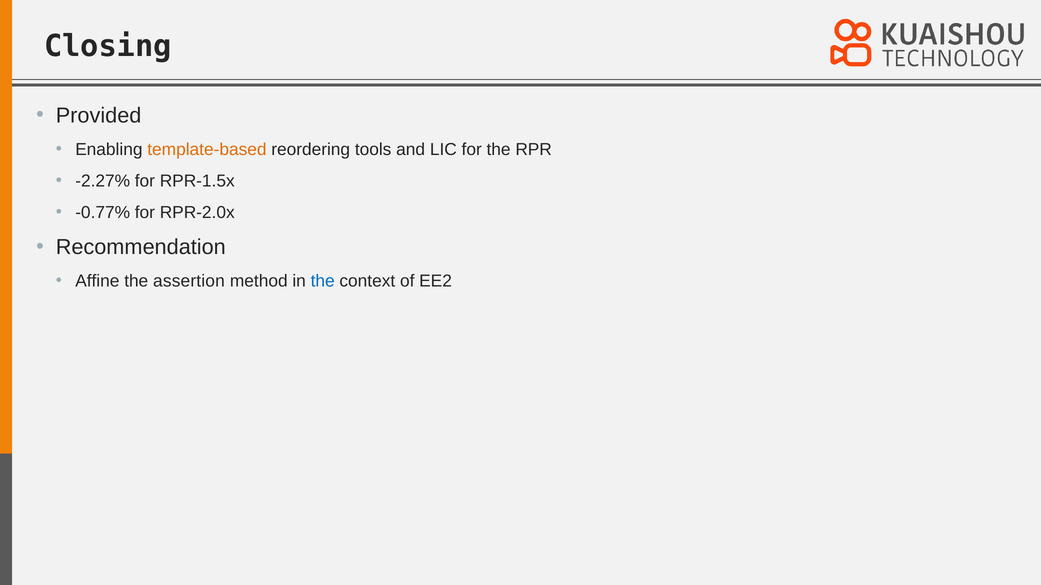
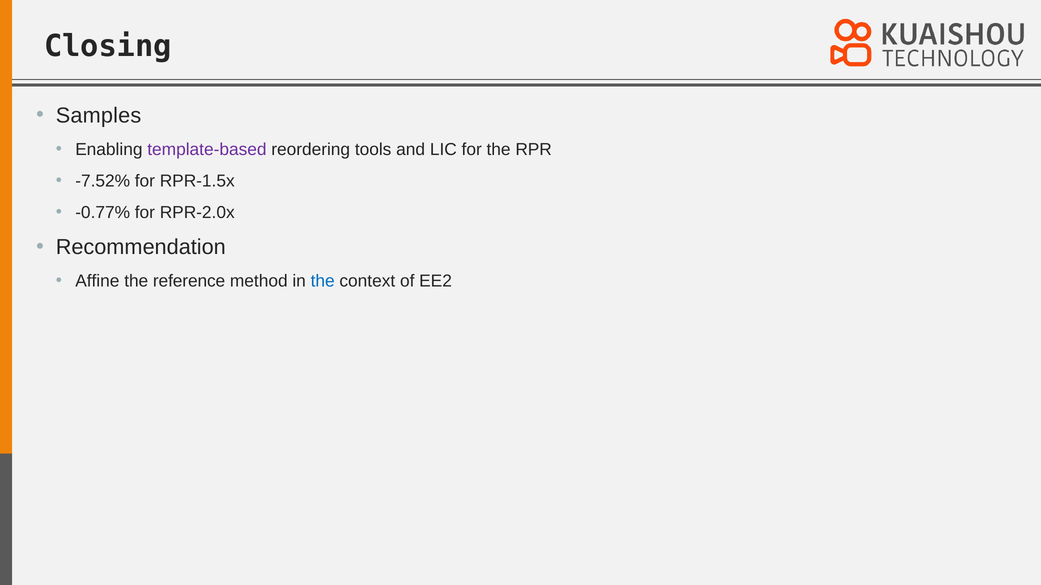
Provided: Provided -> Samples (98, 116)
template-based colour: orange -> purple (207, 150)
-2.27%: -2.27% -> -7.52% (103, 181)
assertion: assertion -> reference (189, 281)
